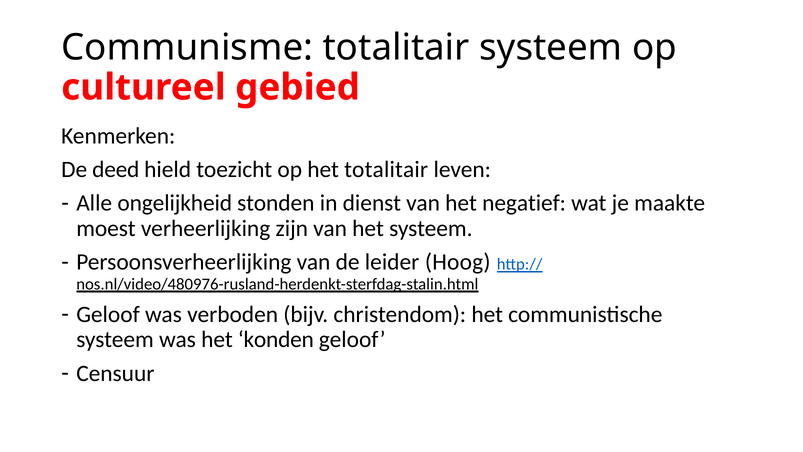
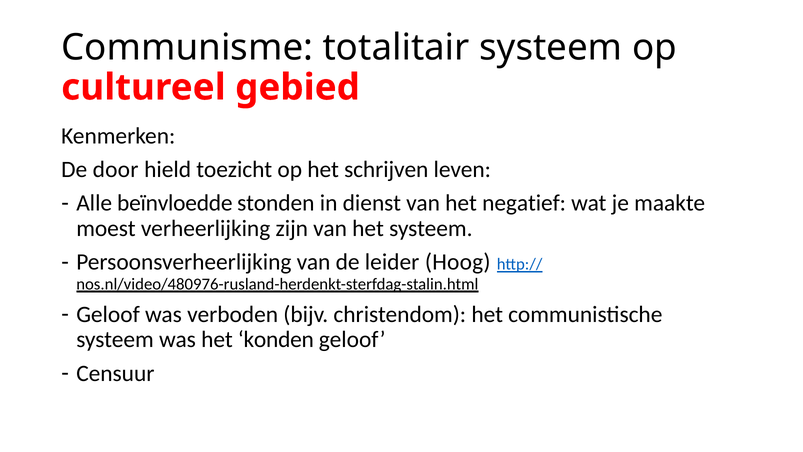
deed: deed -> door (116, 169)
het totalitair: totalitair -> schrijven (386, 169)
ongelijkheid: ongelijkheid -> beïnvloedde (175, 203)
